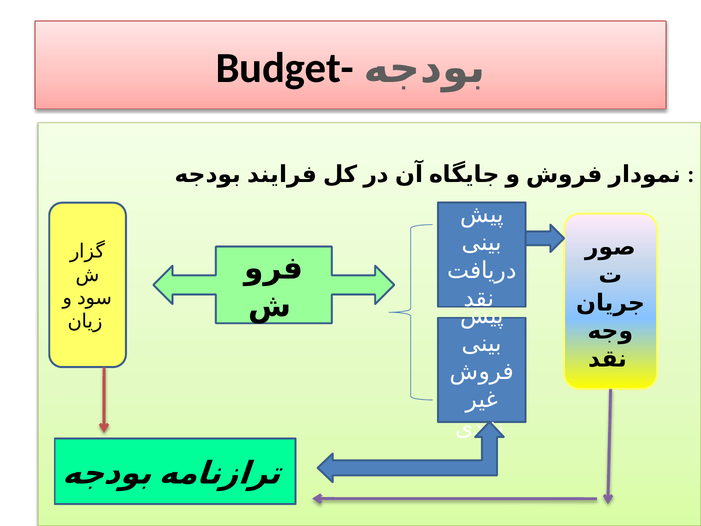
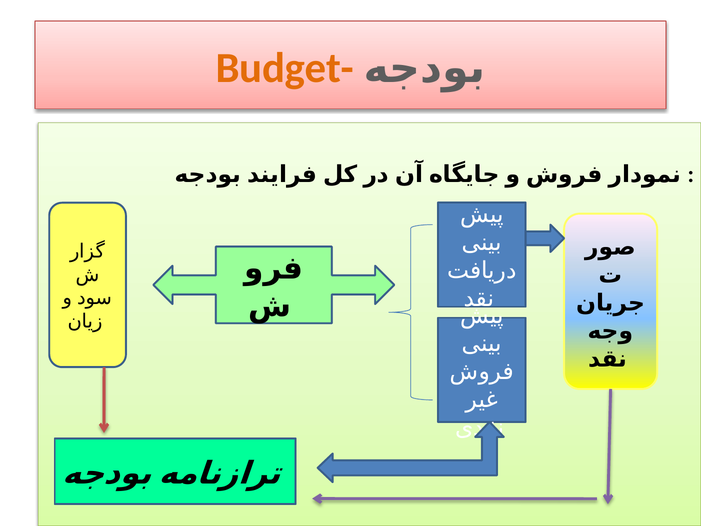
Budget- colour: black -> orange (285, 68)
